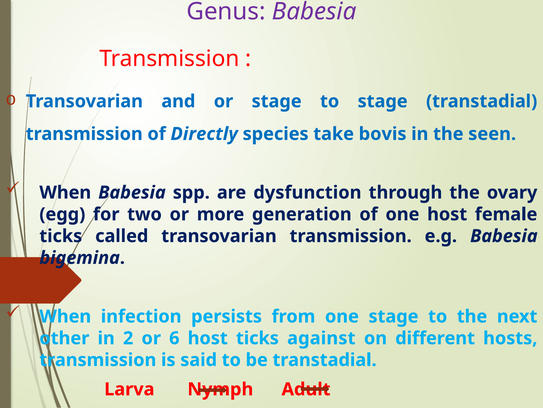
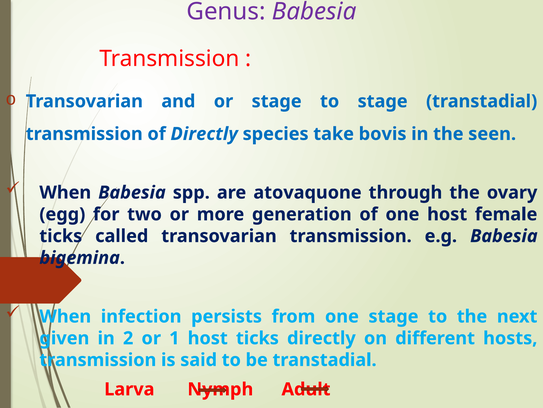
dysfunction: dysfunction -> atovaquone (307, 192)
other: other -> given (64, 338)
6: 6 -> 1 (174, 338)
ticks against: against -> directly (321, 338)
